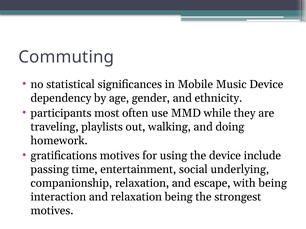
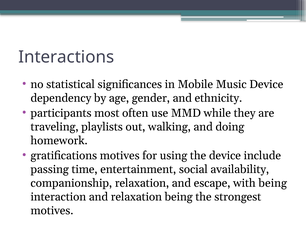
Commuting: Commuting -> Interactions (66, 57)
underlying: underlying -> availability (240, 170)
